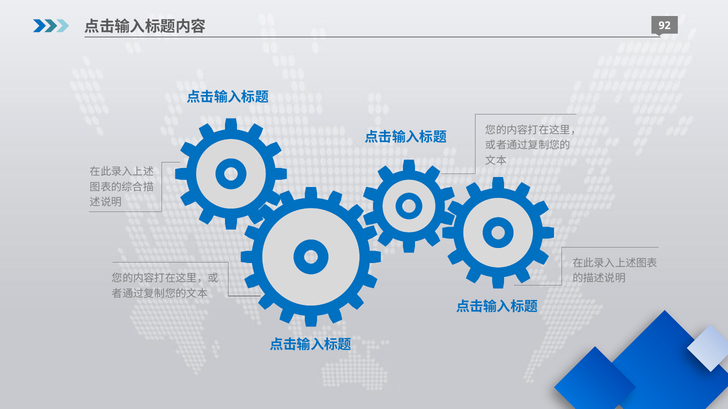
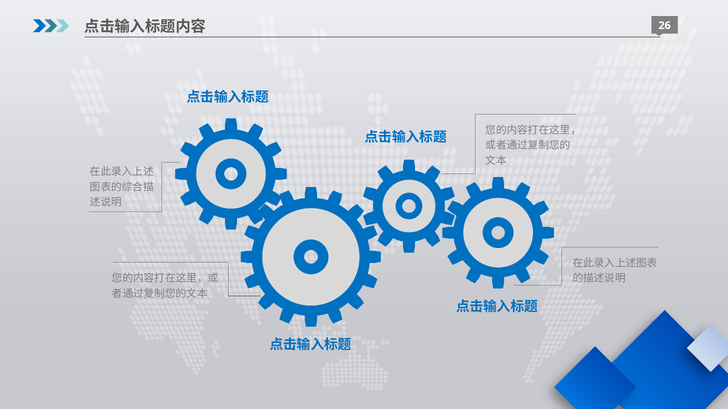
92: 92 -> 26 (665, 26)
